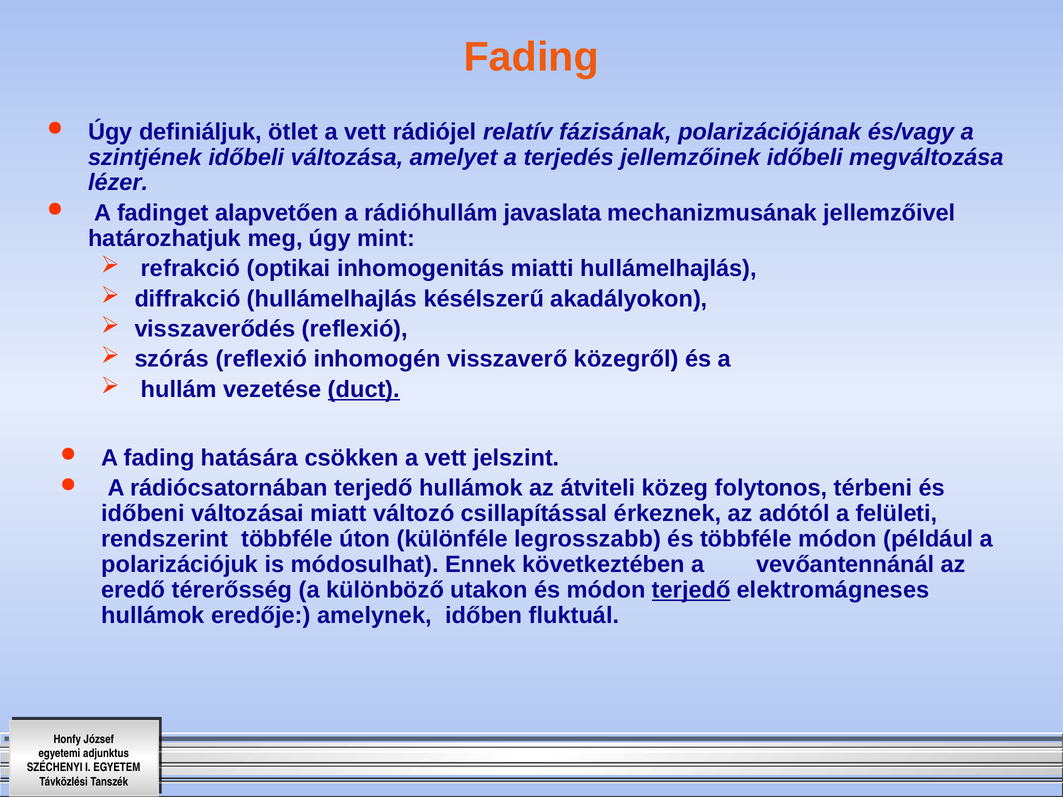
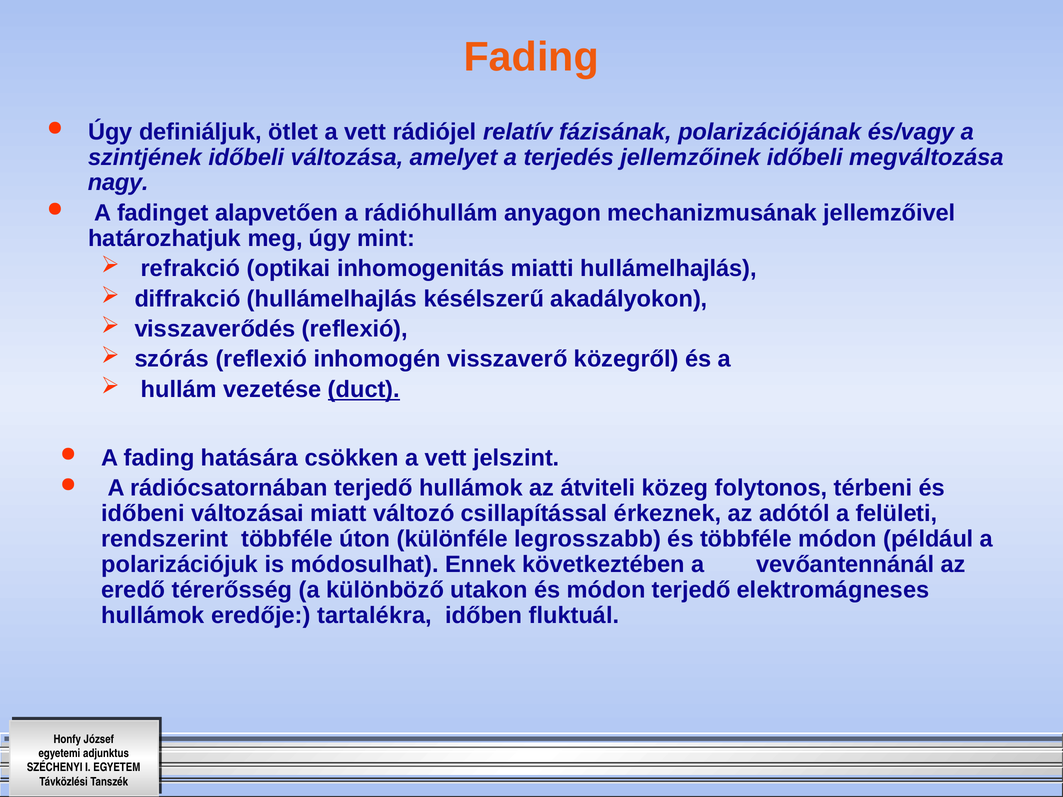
lézer: lézer -> nagy (118, 183)
javaslata: javaslata -> anyagon (553, 213)
terjedő underline: present -> none (691, 590)
amelynek: amelynek -> tartalékra (374, 616)
